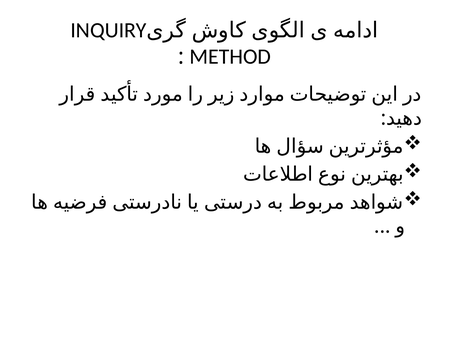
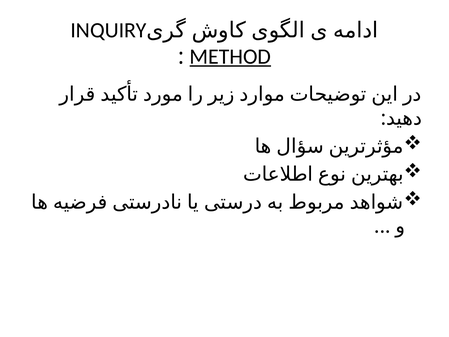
METHOD underline: none -> present (230, 57)
